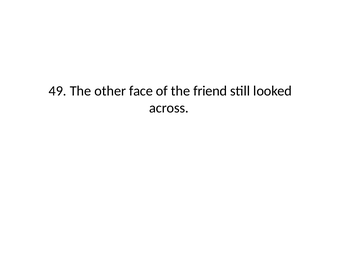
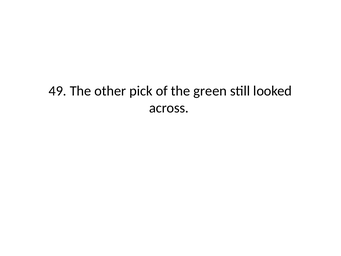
face: face -> pick (141, 91)
friend: friend -> green (210, 91)
